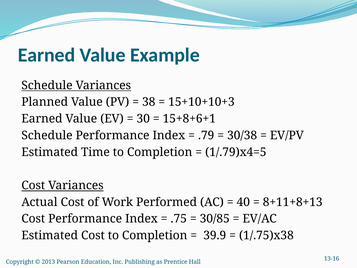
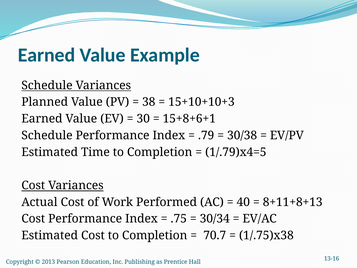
30/85: 30/85 -> 30/34 (215, 219)
39.9: 39.9 -> 70.7 (215, 235)
